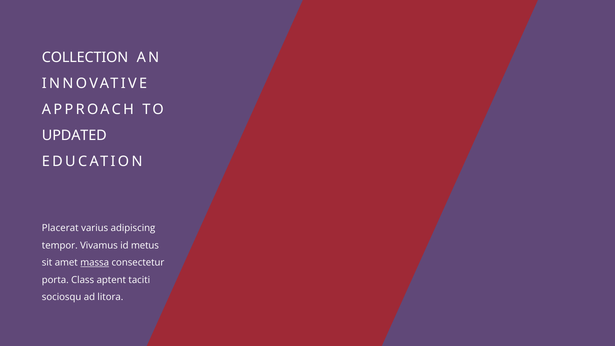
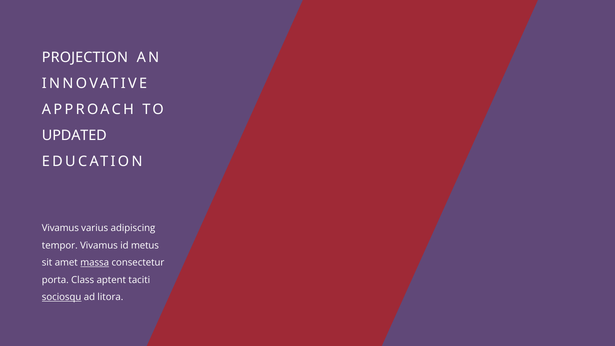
COLLECTION: COLLECTION -> PROJECTION (85, 58)
Placerat: Placerat -> Vivamus (60, 228)
sociosqu underline: none -> present (62, 297)
